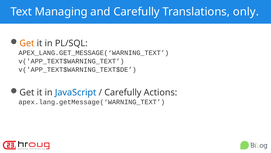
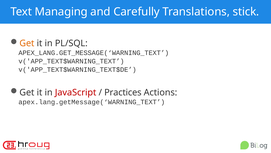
only: only -> stick (246, 12)
JavaScript colour: blue -> red (76, 92)
Carefully: Carefully -> Practices (123, 92)
